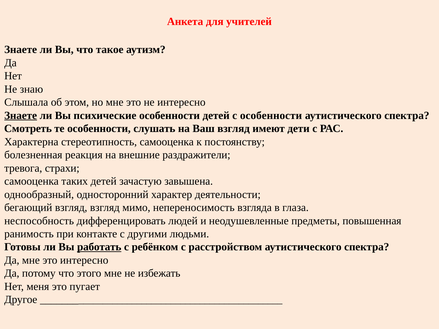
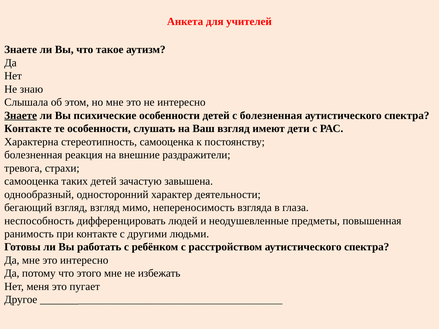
с особенности: особенности -> болезненная (271, 116)
Смотреть: Смотреть -> Контакте (28, 129)
работать underline: present -> none (99, 247)
